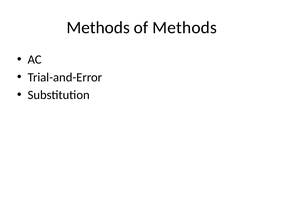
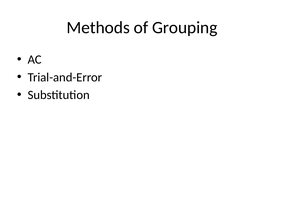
of Methods: Methods -> Grouping (185, 27)
